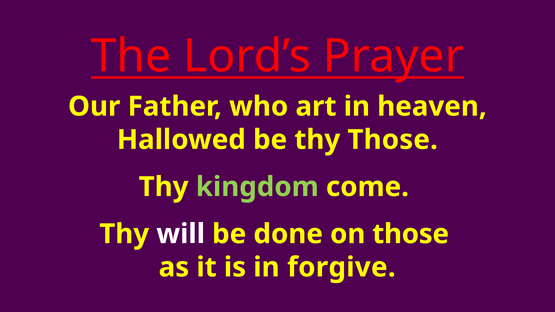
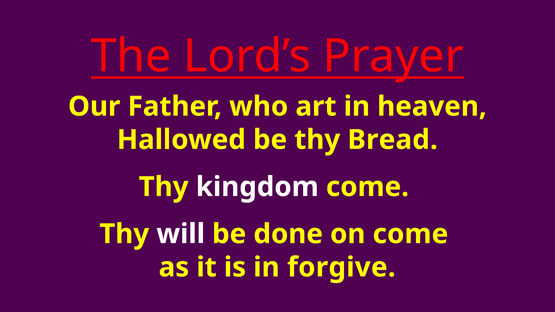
thy Those: Those -> Bread (393, 140)
kingdom colour: light green -> white (257, 187)
on those: those -> come (410, 234)
